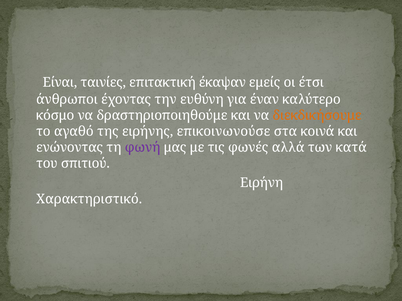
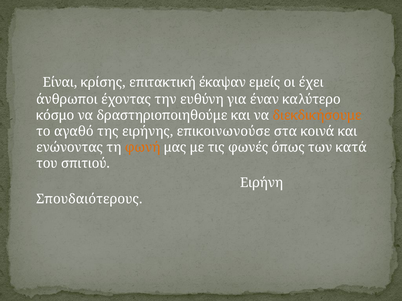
ταινίες: ταινίες -> κρίσης (103, 82)
έτσι: έτσι -> έχει (311, 82)
φωνή colour: purple -> orange (143, 148)
αλλά: αλλά -> όπως (288, 148)
Χαρακτηριστικό: Χαρακτηριστικό -> Σπουδαιότερους (89, 199)
